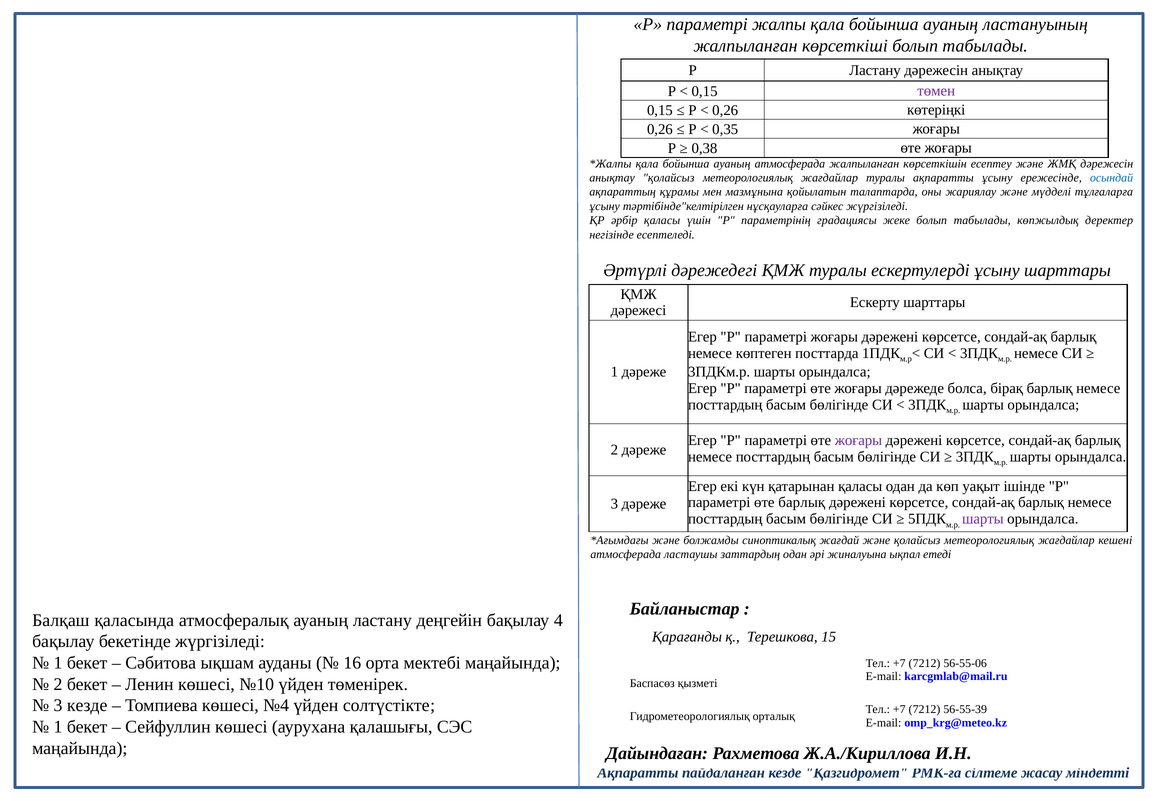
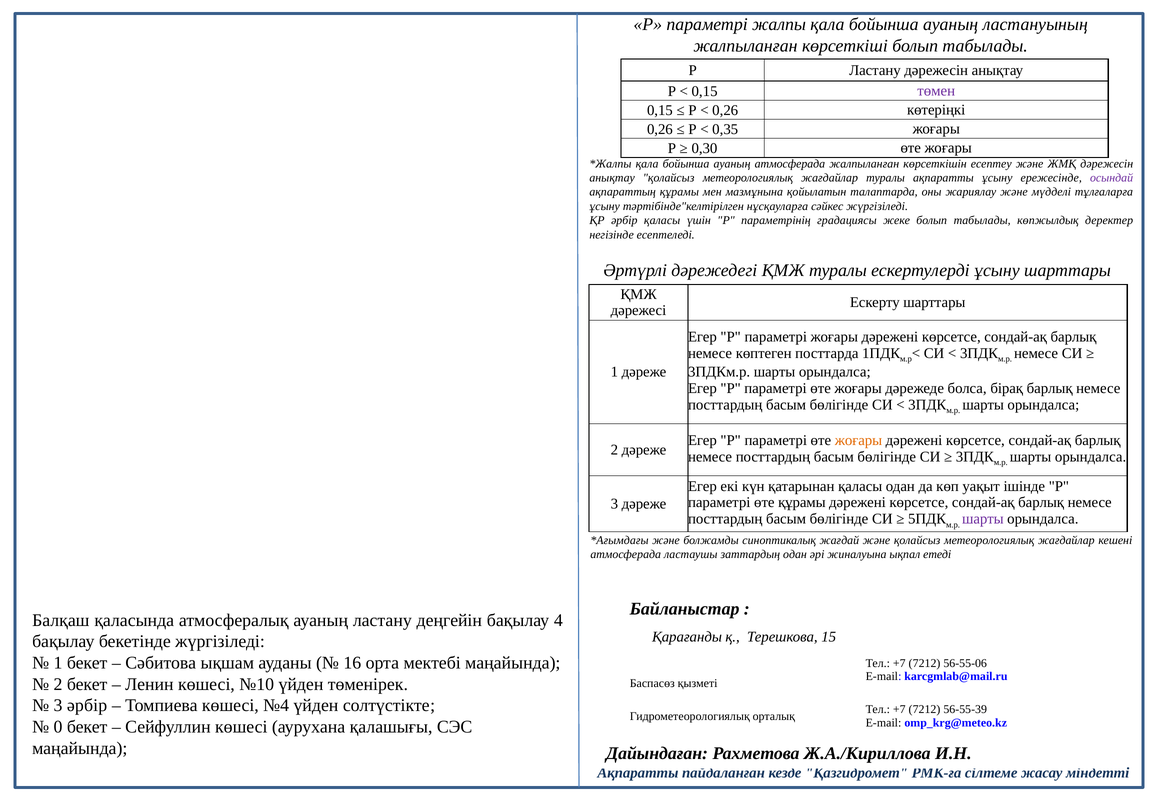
0,38: 0,38 -> 0,30 (704, 149)
осындай colour: blue -> purple (1112, 178)
жоғары colour: purple -> orange (858, 441)
өте барлық: барлық -> құрамы (802, 503)
3 кезде: кезде -> әрбір (87, 706)
1: 1 -> 0 (58, 728)
